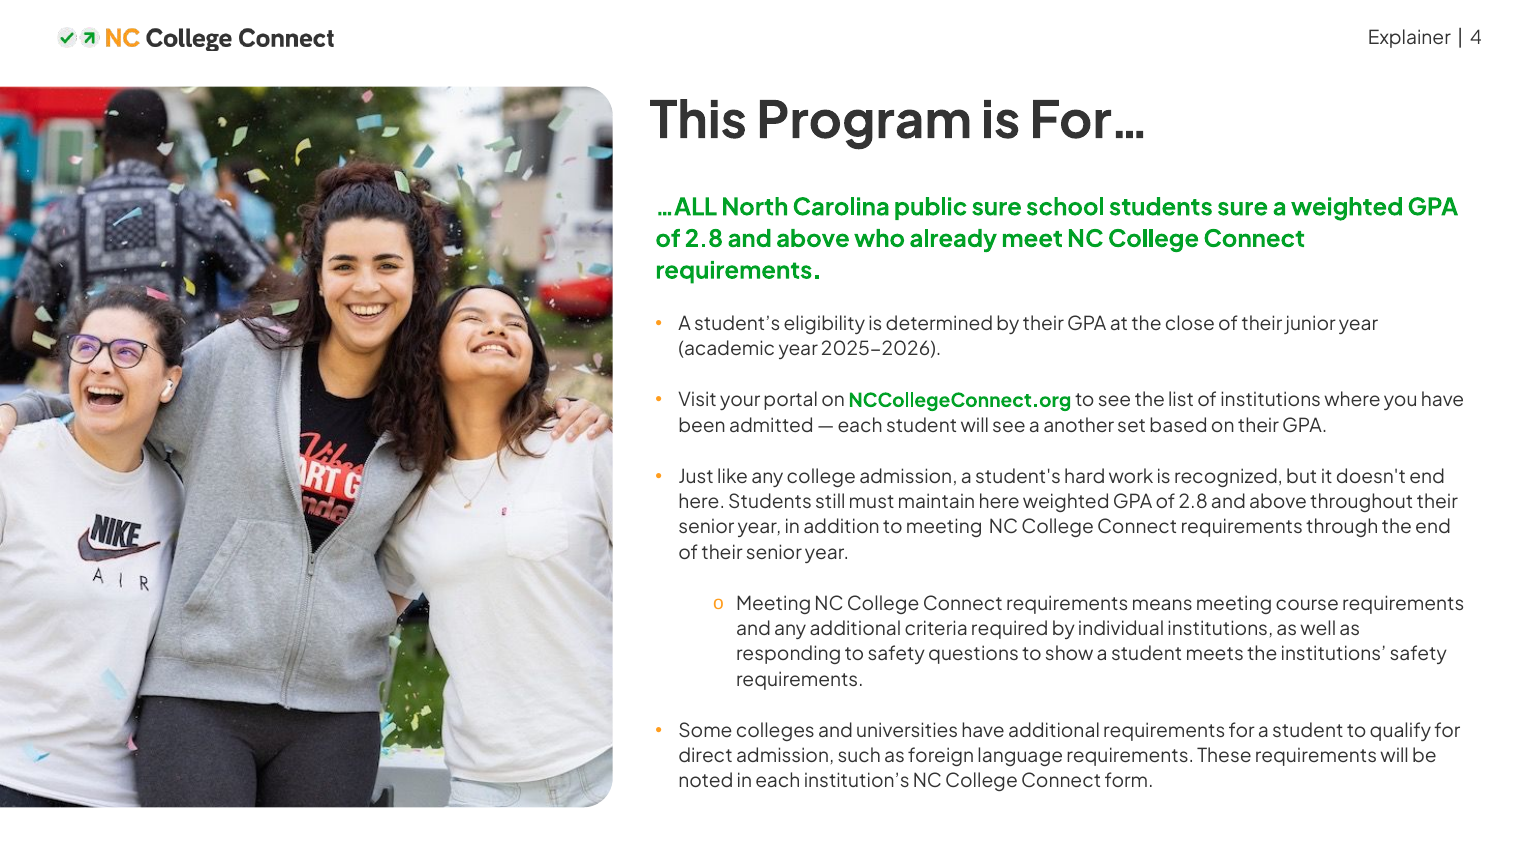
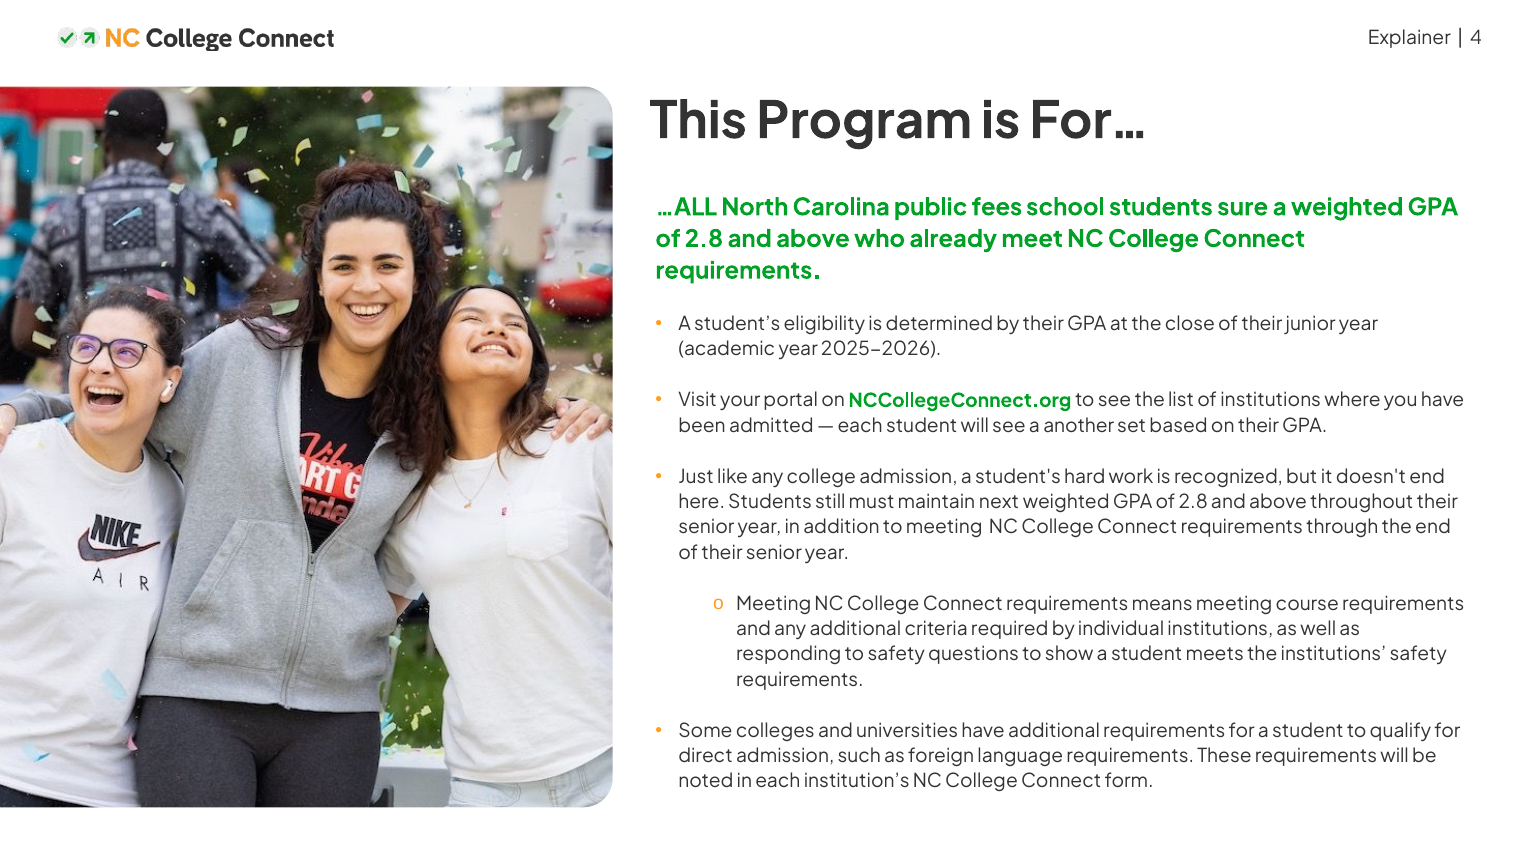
public sure: sure -> fees (997, 208)
maintain here: here -> next (999, 503)
